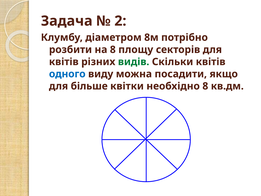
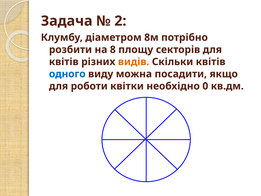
видів colour: green -> orange (134, 62)
більше: більше -> роботи (89, 86)
необхідно 8: 8 -> 0 (205, 86)
